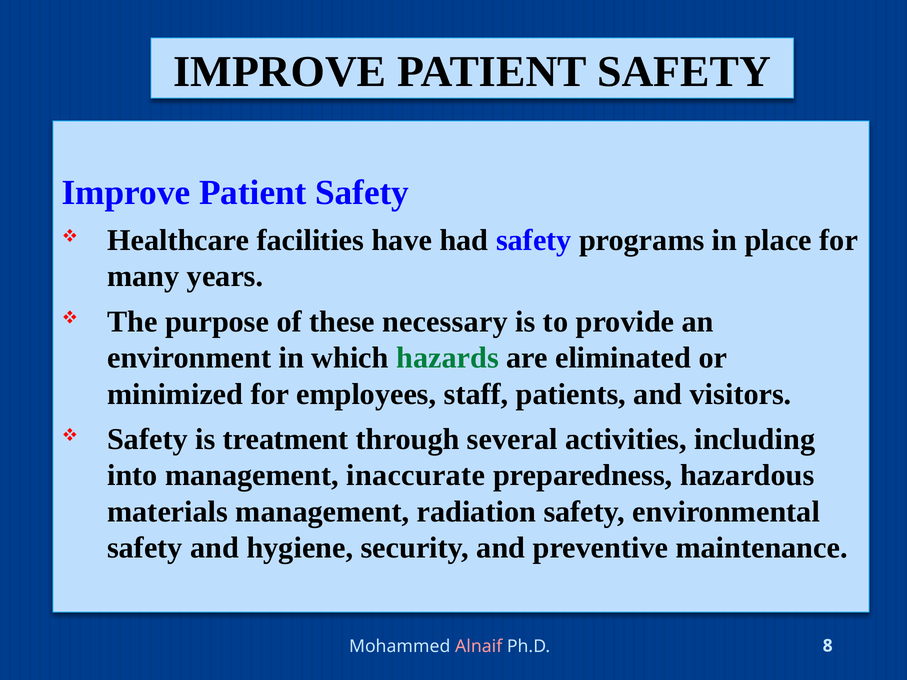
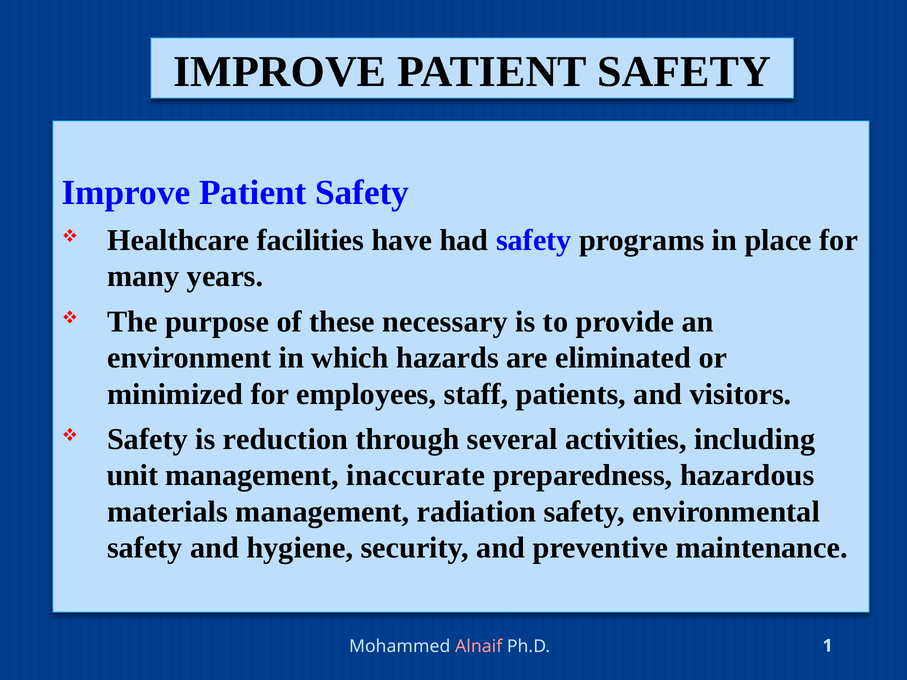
hazards colour: green -> black (448, 358)
treatment: treatment -> reduction (286, 439)
into: into -> unit (133, 476)
8: 8 -> 1 (828, 646)
